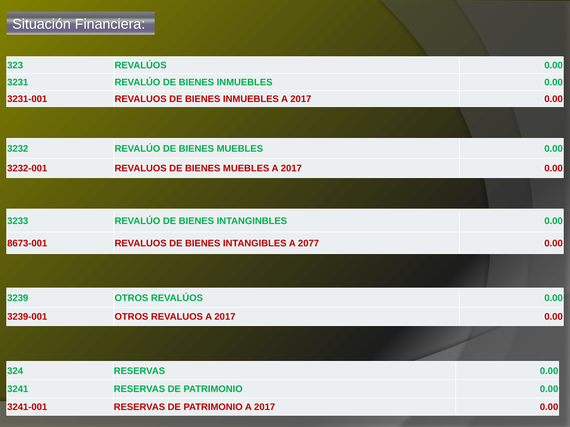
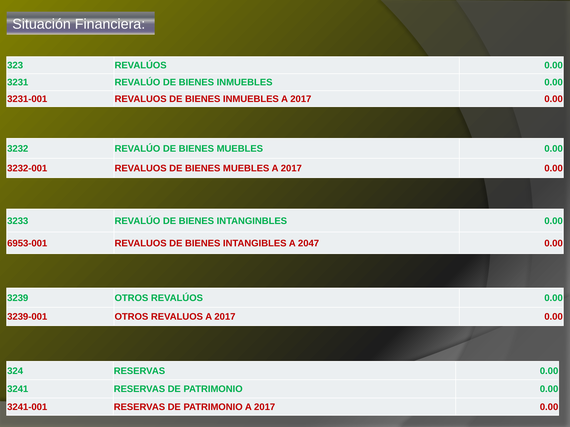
8673-001: 8673-001 -> 6953-001 (27, 244)
2077: 2077 -> 2047 (309, 244)
